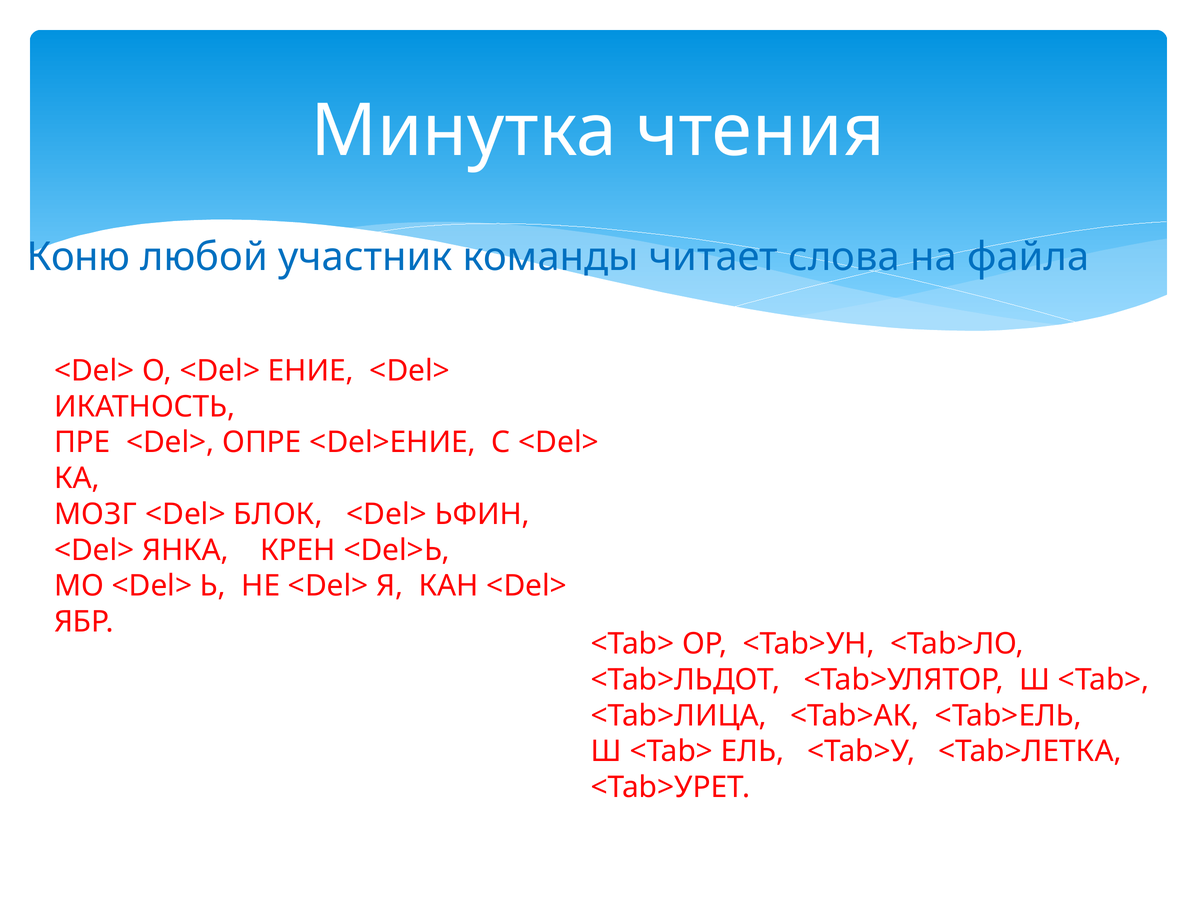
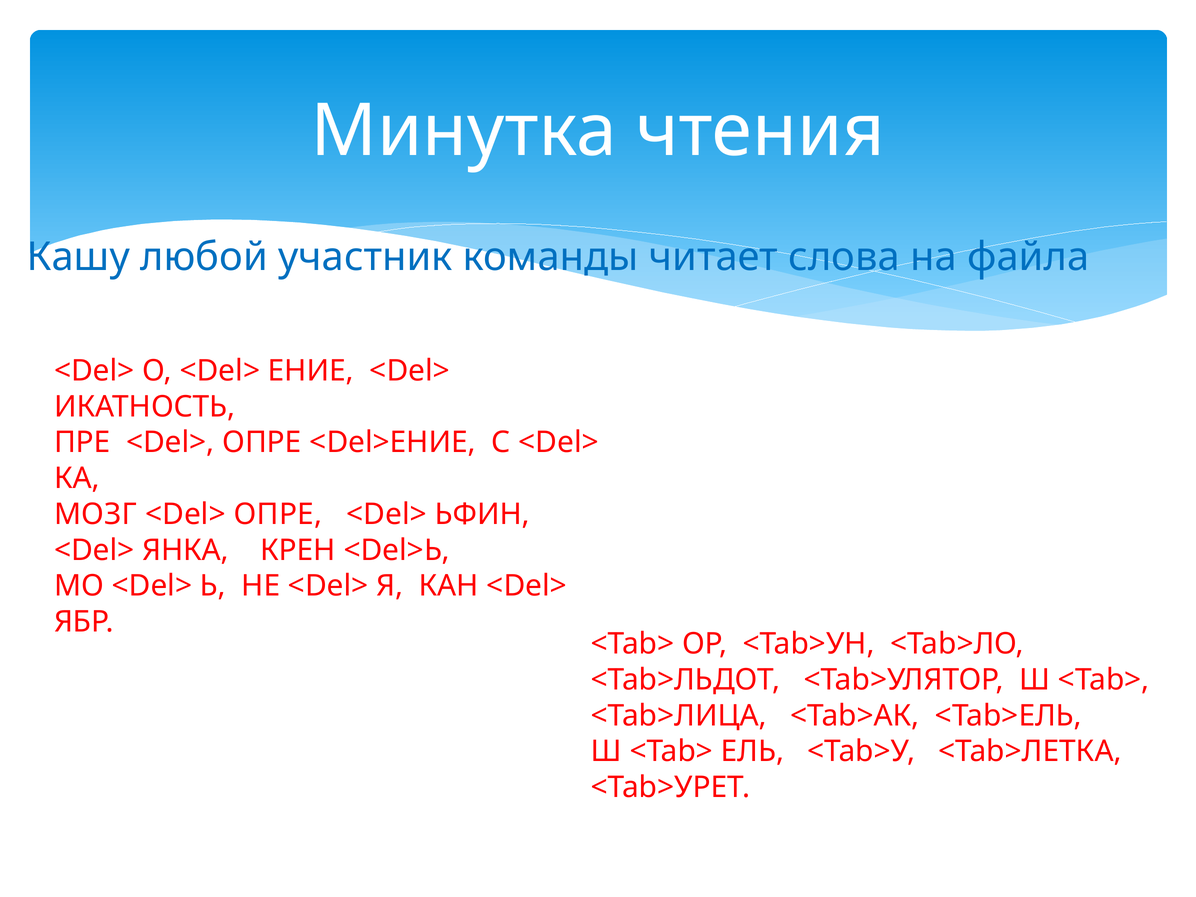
Коню: Коню -> Кашу (78, 257)
БЛОК: БЛОК -> ОПРЕ (278, 514)
